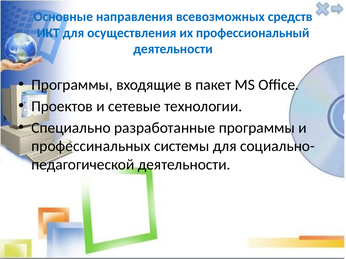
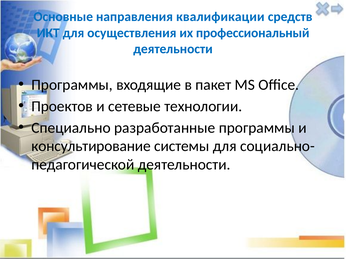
всевозможных: всевозможных -> квалификации (220, 17)
профессинальных: профессинальных -> консультирование (91, 146)
